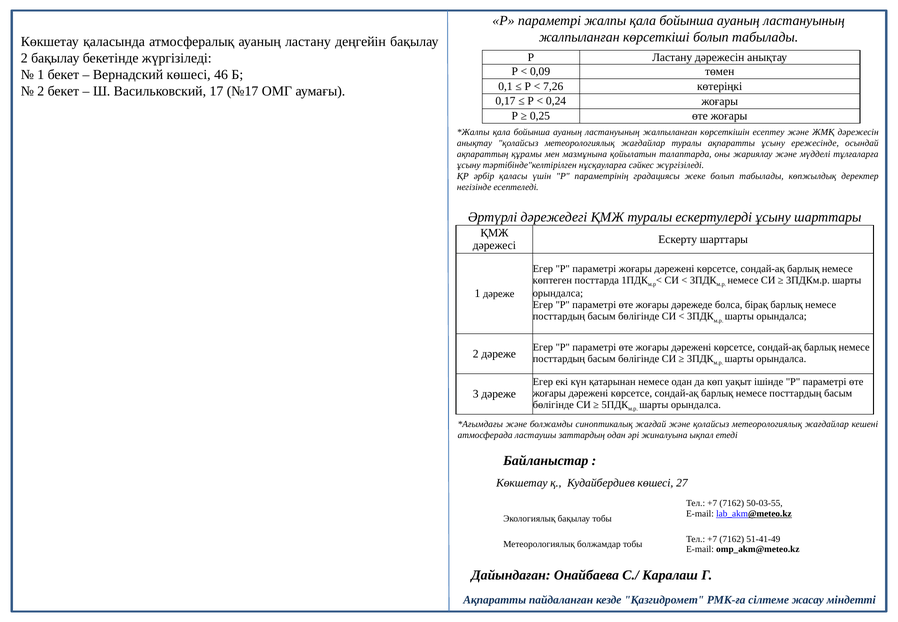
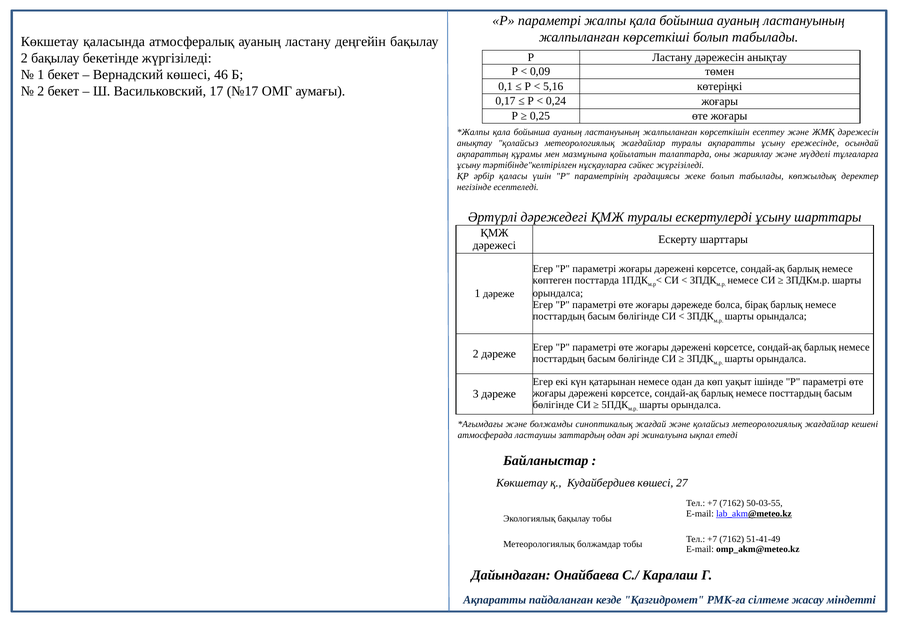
7,26: 7,26 -> 5,16 (553, 86)
